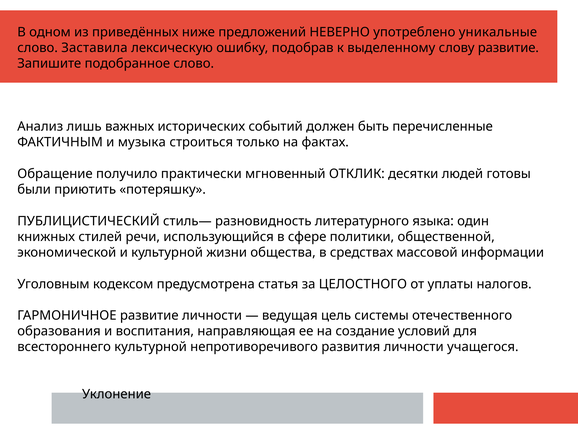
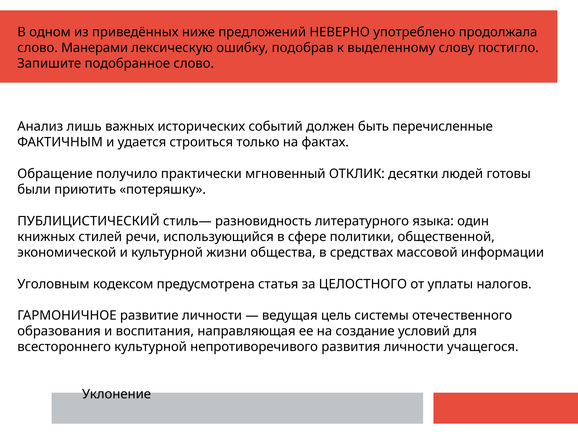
уникальные: уникальные -> продолжала (498, 32)
Заставила: Заставила -> Манерами (95, 48)
слову развитие: развитие -> постигло (508, 48)
музыка: музыка -> удается (142, 142)
